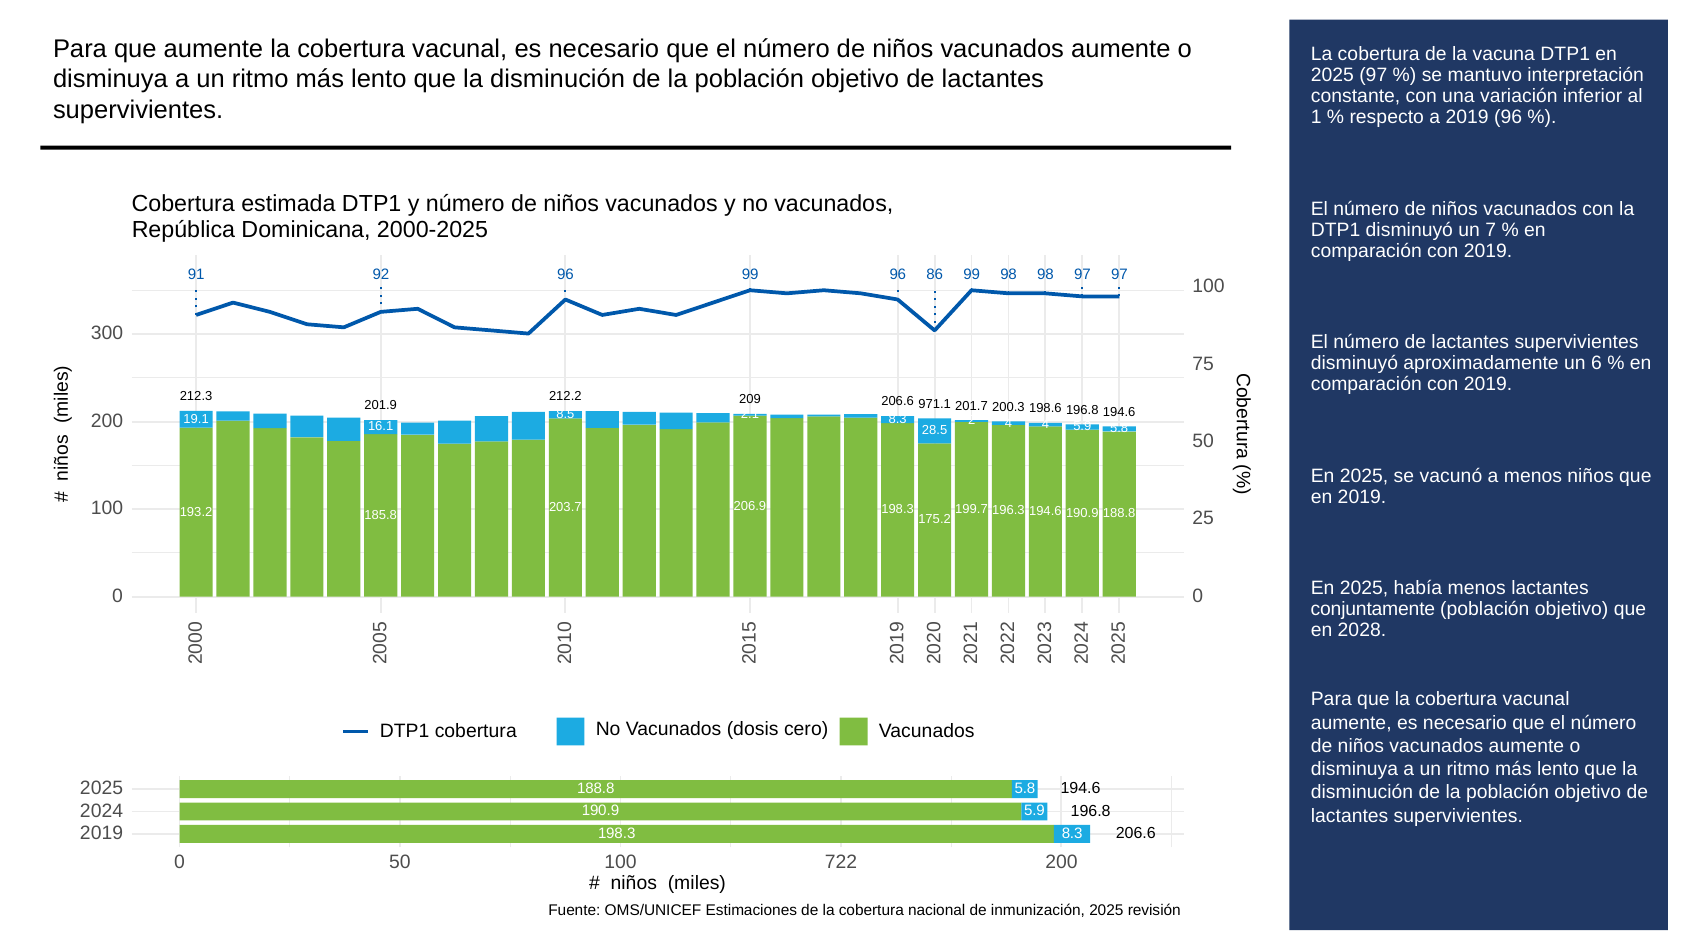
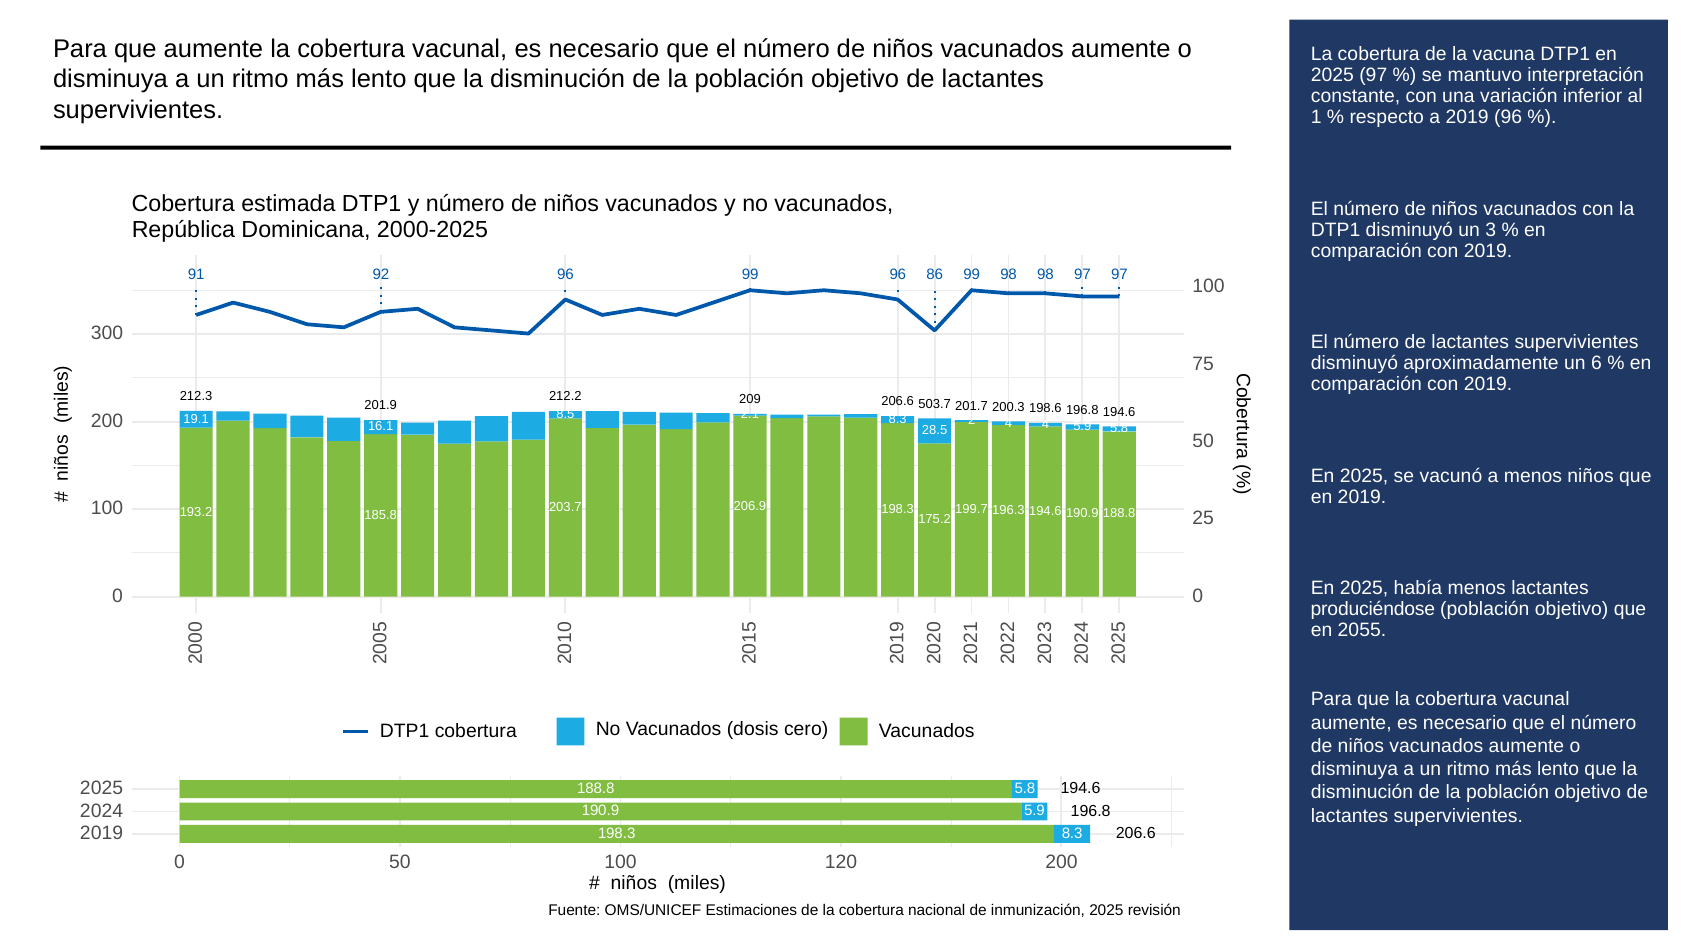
un 7: 7 -> 3 (1491, 230)
971.1: 971.1 -> 503.7 (935, 404)
conjuntamente: conjuntamente -> produciéndose (1373, 609)
2028: 2028 -> 2055 (1362, 630)
722: 722 -> 120 (841, 862)
